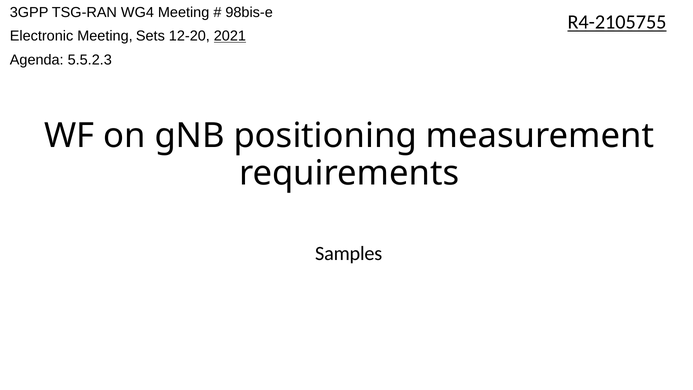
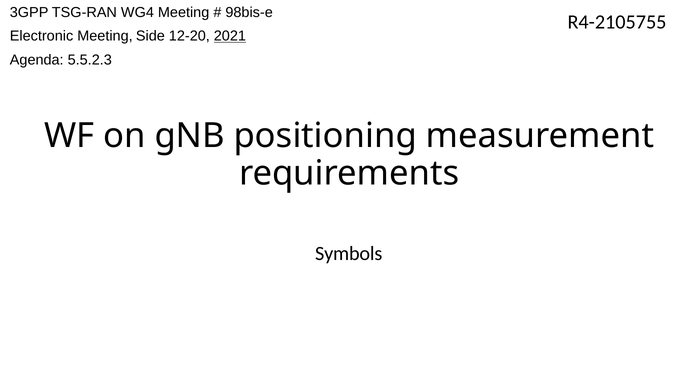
R4-2105755 underline: present -> none (617, 22)
Sets: Sets -> Side (150, 36)
Samples: Samples -> Symbols (349, 253)
